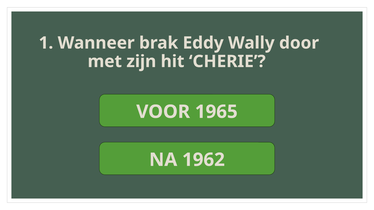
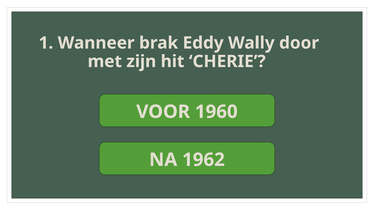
1965: 1965 -> 1960 (216, 112)
